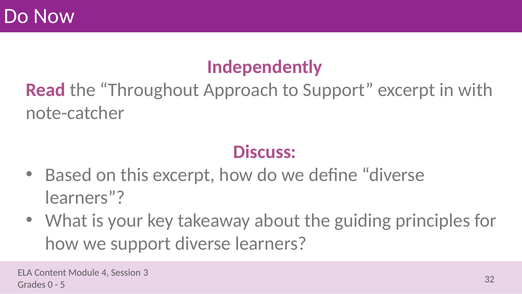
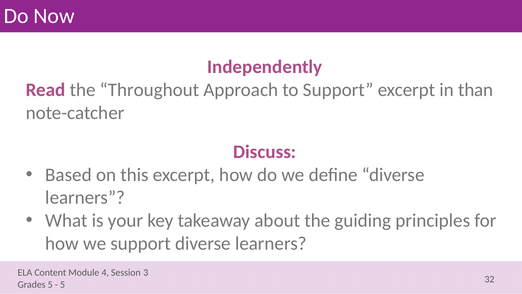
with: with -> than (476, 90)
0: 0 -> 5 (50, 284)
